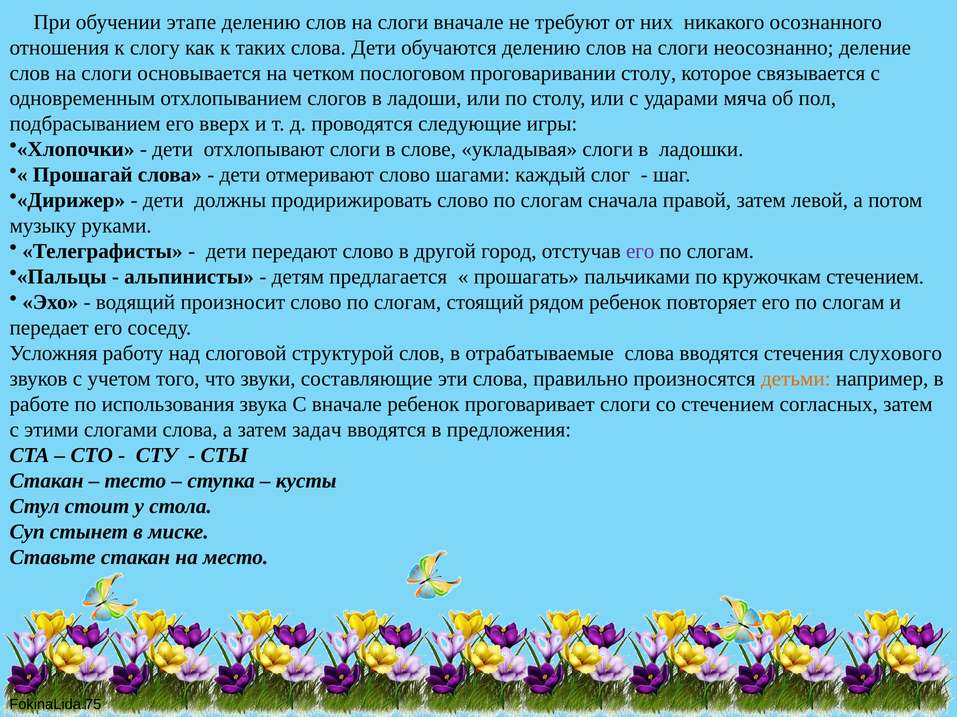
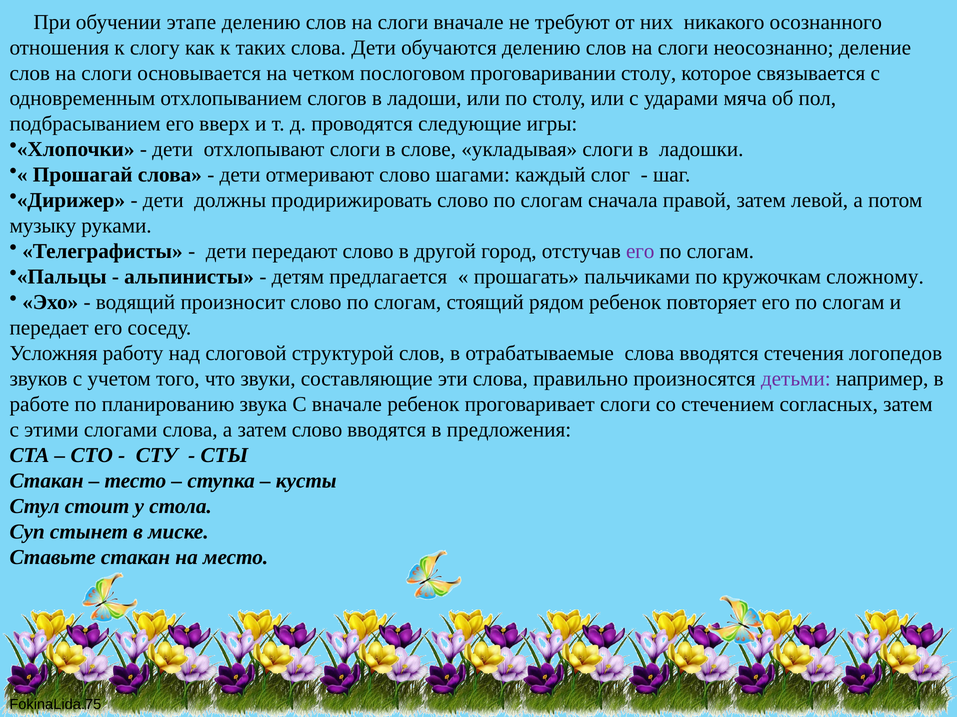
кружочкам стечением: стечением -> сложному (875, 277)
слухового: слухового -> логопедов (896, 354)
детьми colour: orange -> purple (796, 379)
использования: использования -> планированию (168, 405)
затем задач: задач -> слово (317, 430)
